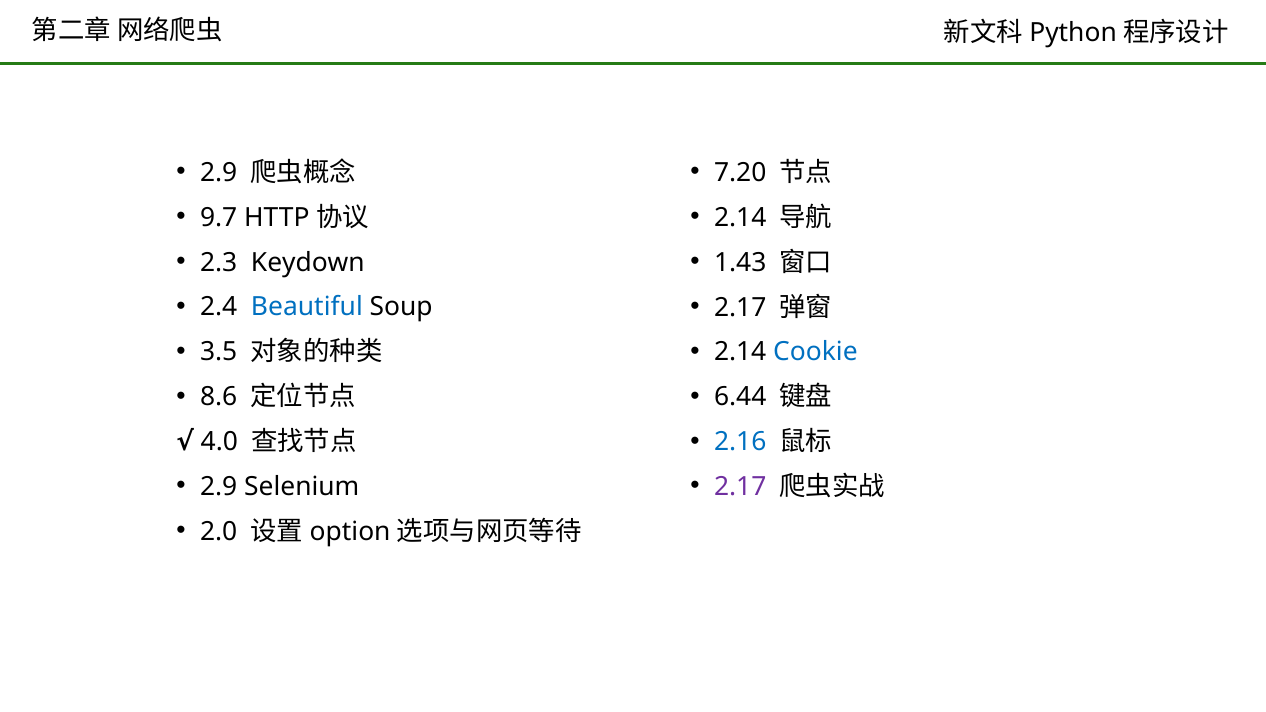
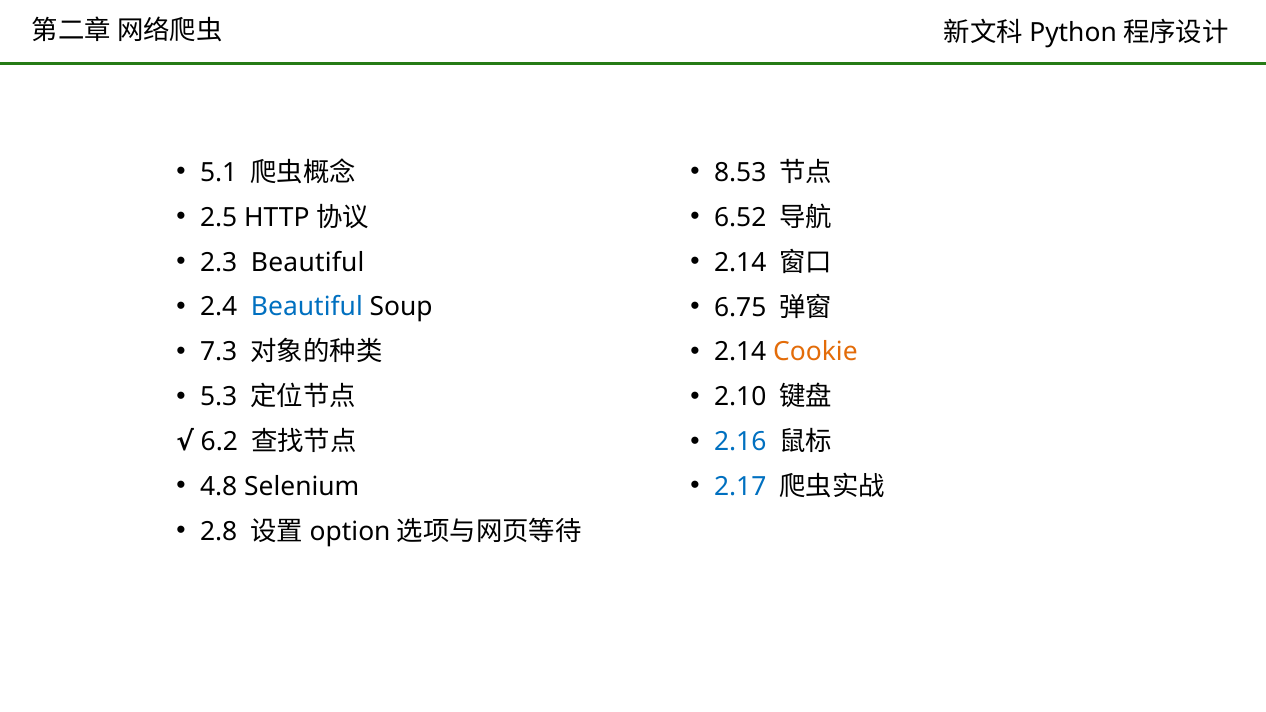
2.9: 2.9 -> 5.1 (219, 173)
7.20: 7.20 -> 8.53 (740, 173)
9.7: 9.7 -> 2.5 (219, 218)
2.14: 2.14 -> 6.52 (740, 218)
2.3 Keydown: Keydown -> Beautiful (308, 262)
1.43: 1.43 -> 2.14 (740, 262)
2.17: 2.17 -> 6.75 (740, 307)
3.5: 3.5 -> 7.3 (219, 352)
Cookie colour: blue -> orange (815, 352)
8.6: 8.6 -> 5.3 (219, 397)
6.44: 6.44 -> 2.10 (740, 397)
4.0: 4.0 -> 6.2 (219, 442)
2.9: 2.9 -> 4.8 (219, 487)
2.17 colour: purple -> blue (740, 487)
2.0: 2.0 -> 2.8 (219, 532)
